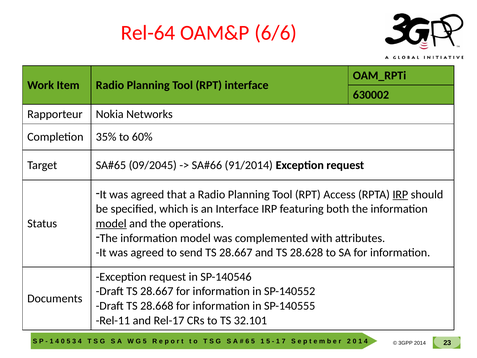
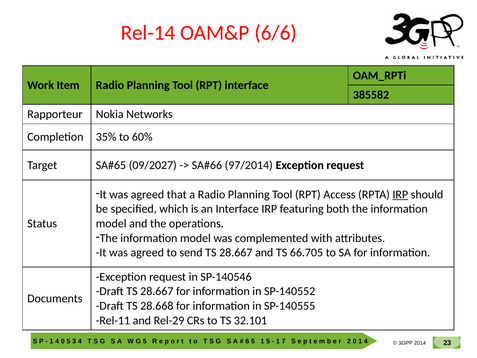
Rel-64: Rel-64 -> Rel-14 (148, 33)
630002: 630002 -> 385582 (371, 95)
09/2045: 09/2045 -> 09/2027 (153, 165)
91/2014: 91/2014 -> 97/2014 (249, 165)
model underline: present -> none (111, 223)
28.628: 28.628 -> 66.705 (306, 253)
Rel-17: Rel-17 -> Rel-29 (169, 320)
